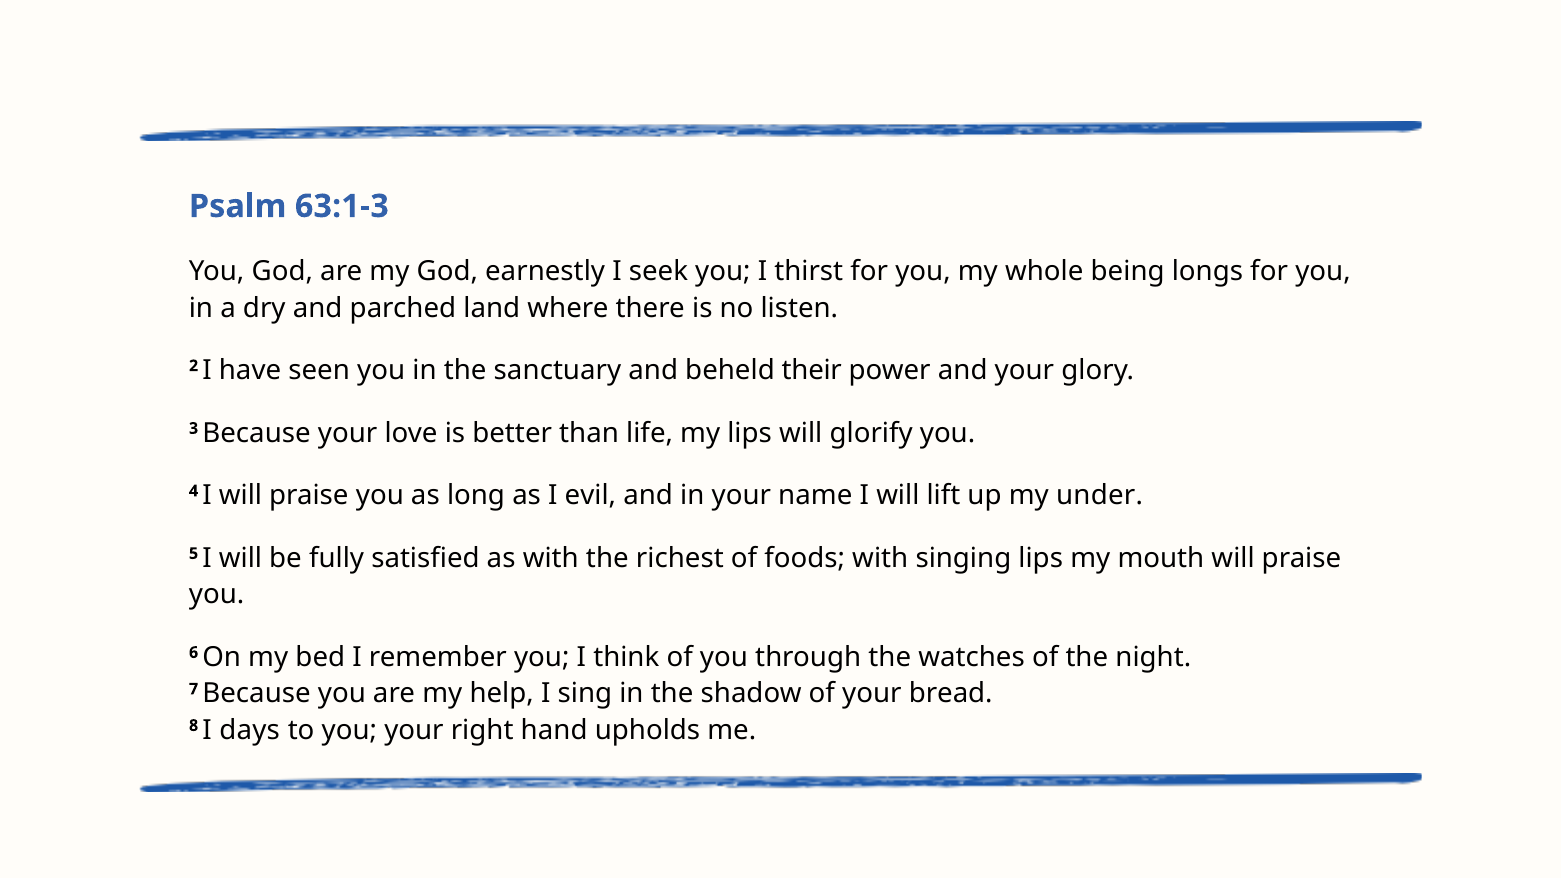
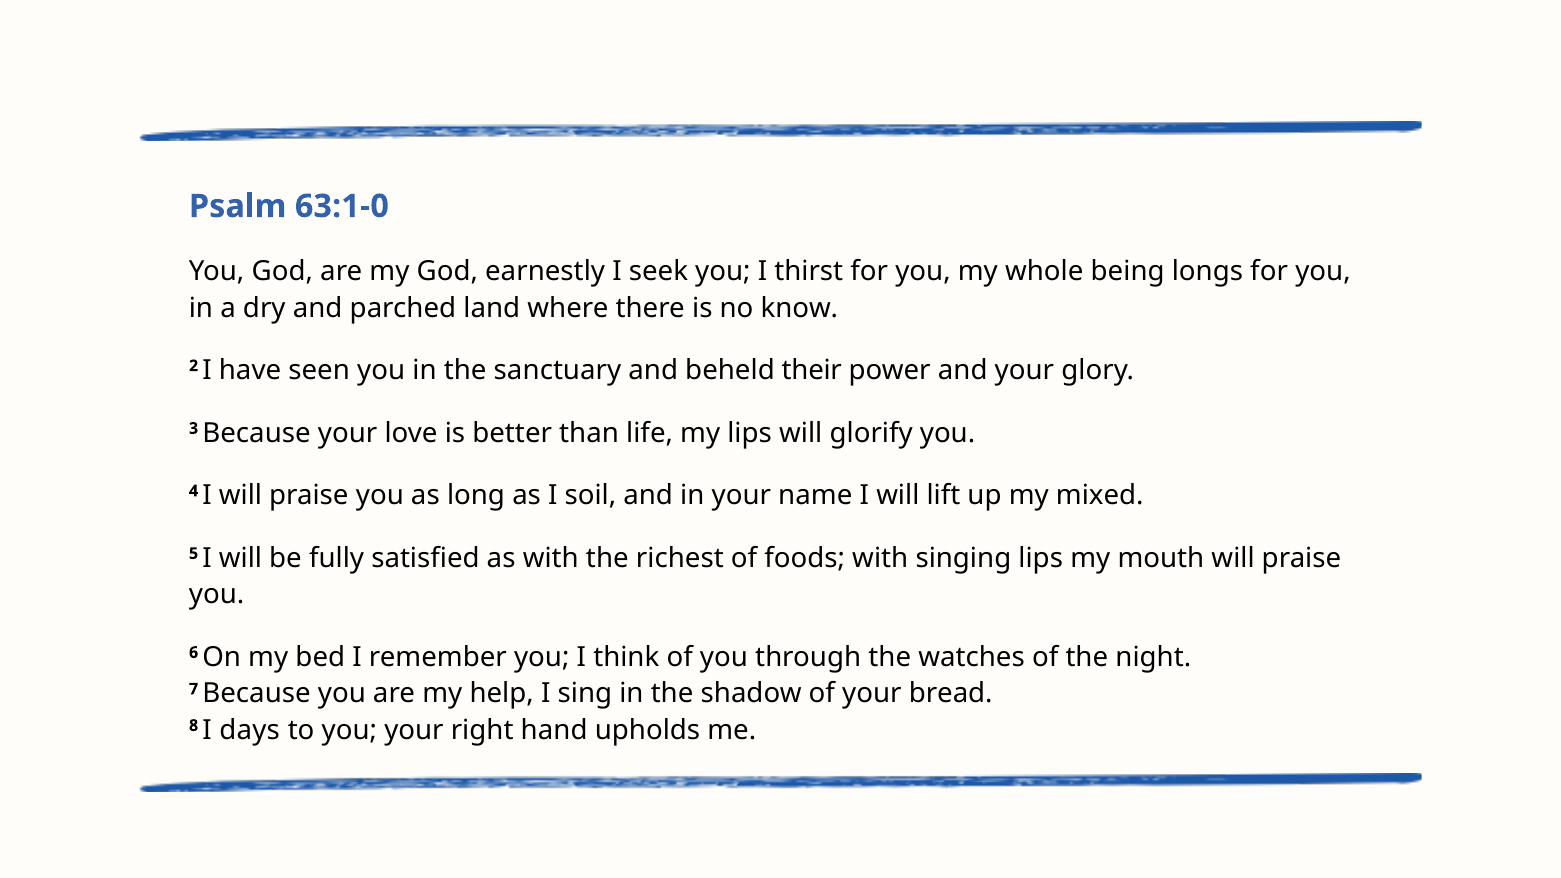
63:1-3: 63:1-3 -> 63:1-0 (342, 206)
listen: listen -> know (799, 308)
evil: evil -> soil (590, 496)
under: under -> mixed (1100, 496)
